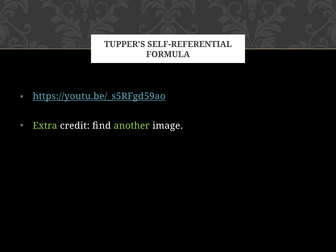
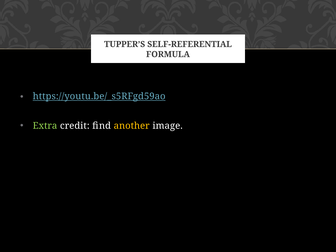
another colour: light green -> yellow (132, 126)
